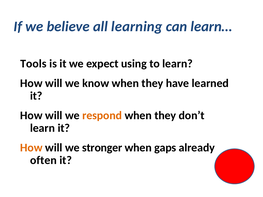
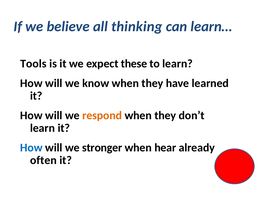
learning: learning -> thinking (137, 26)
using: using -> these (134, 64)
How colour: orange -> blue (31, 148)
gaps: gaps -> hear (165, 148)
